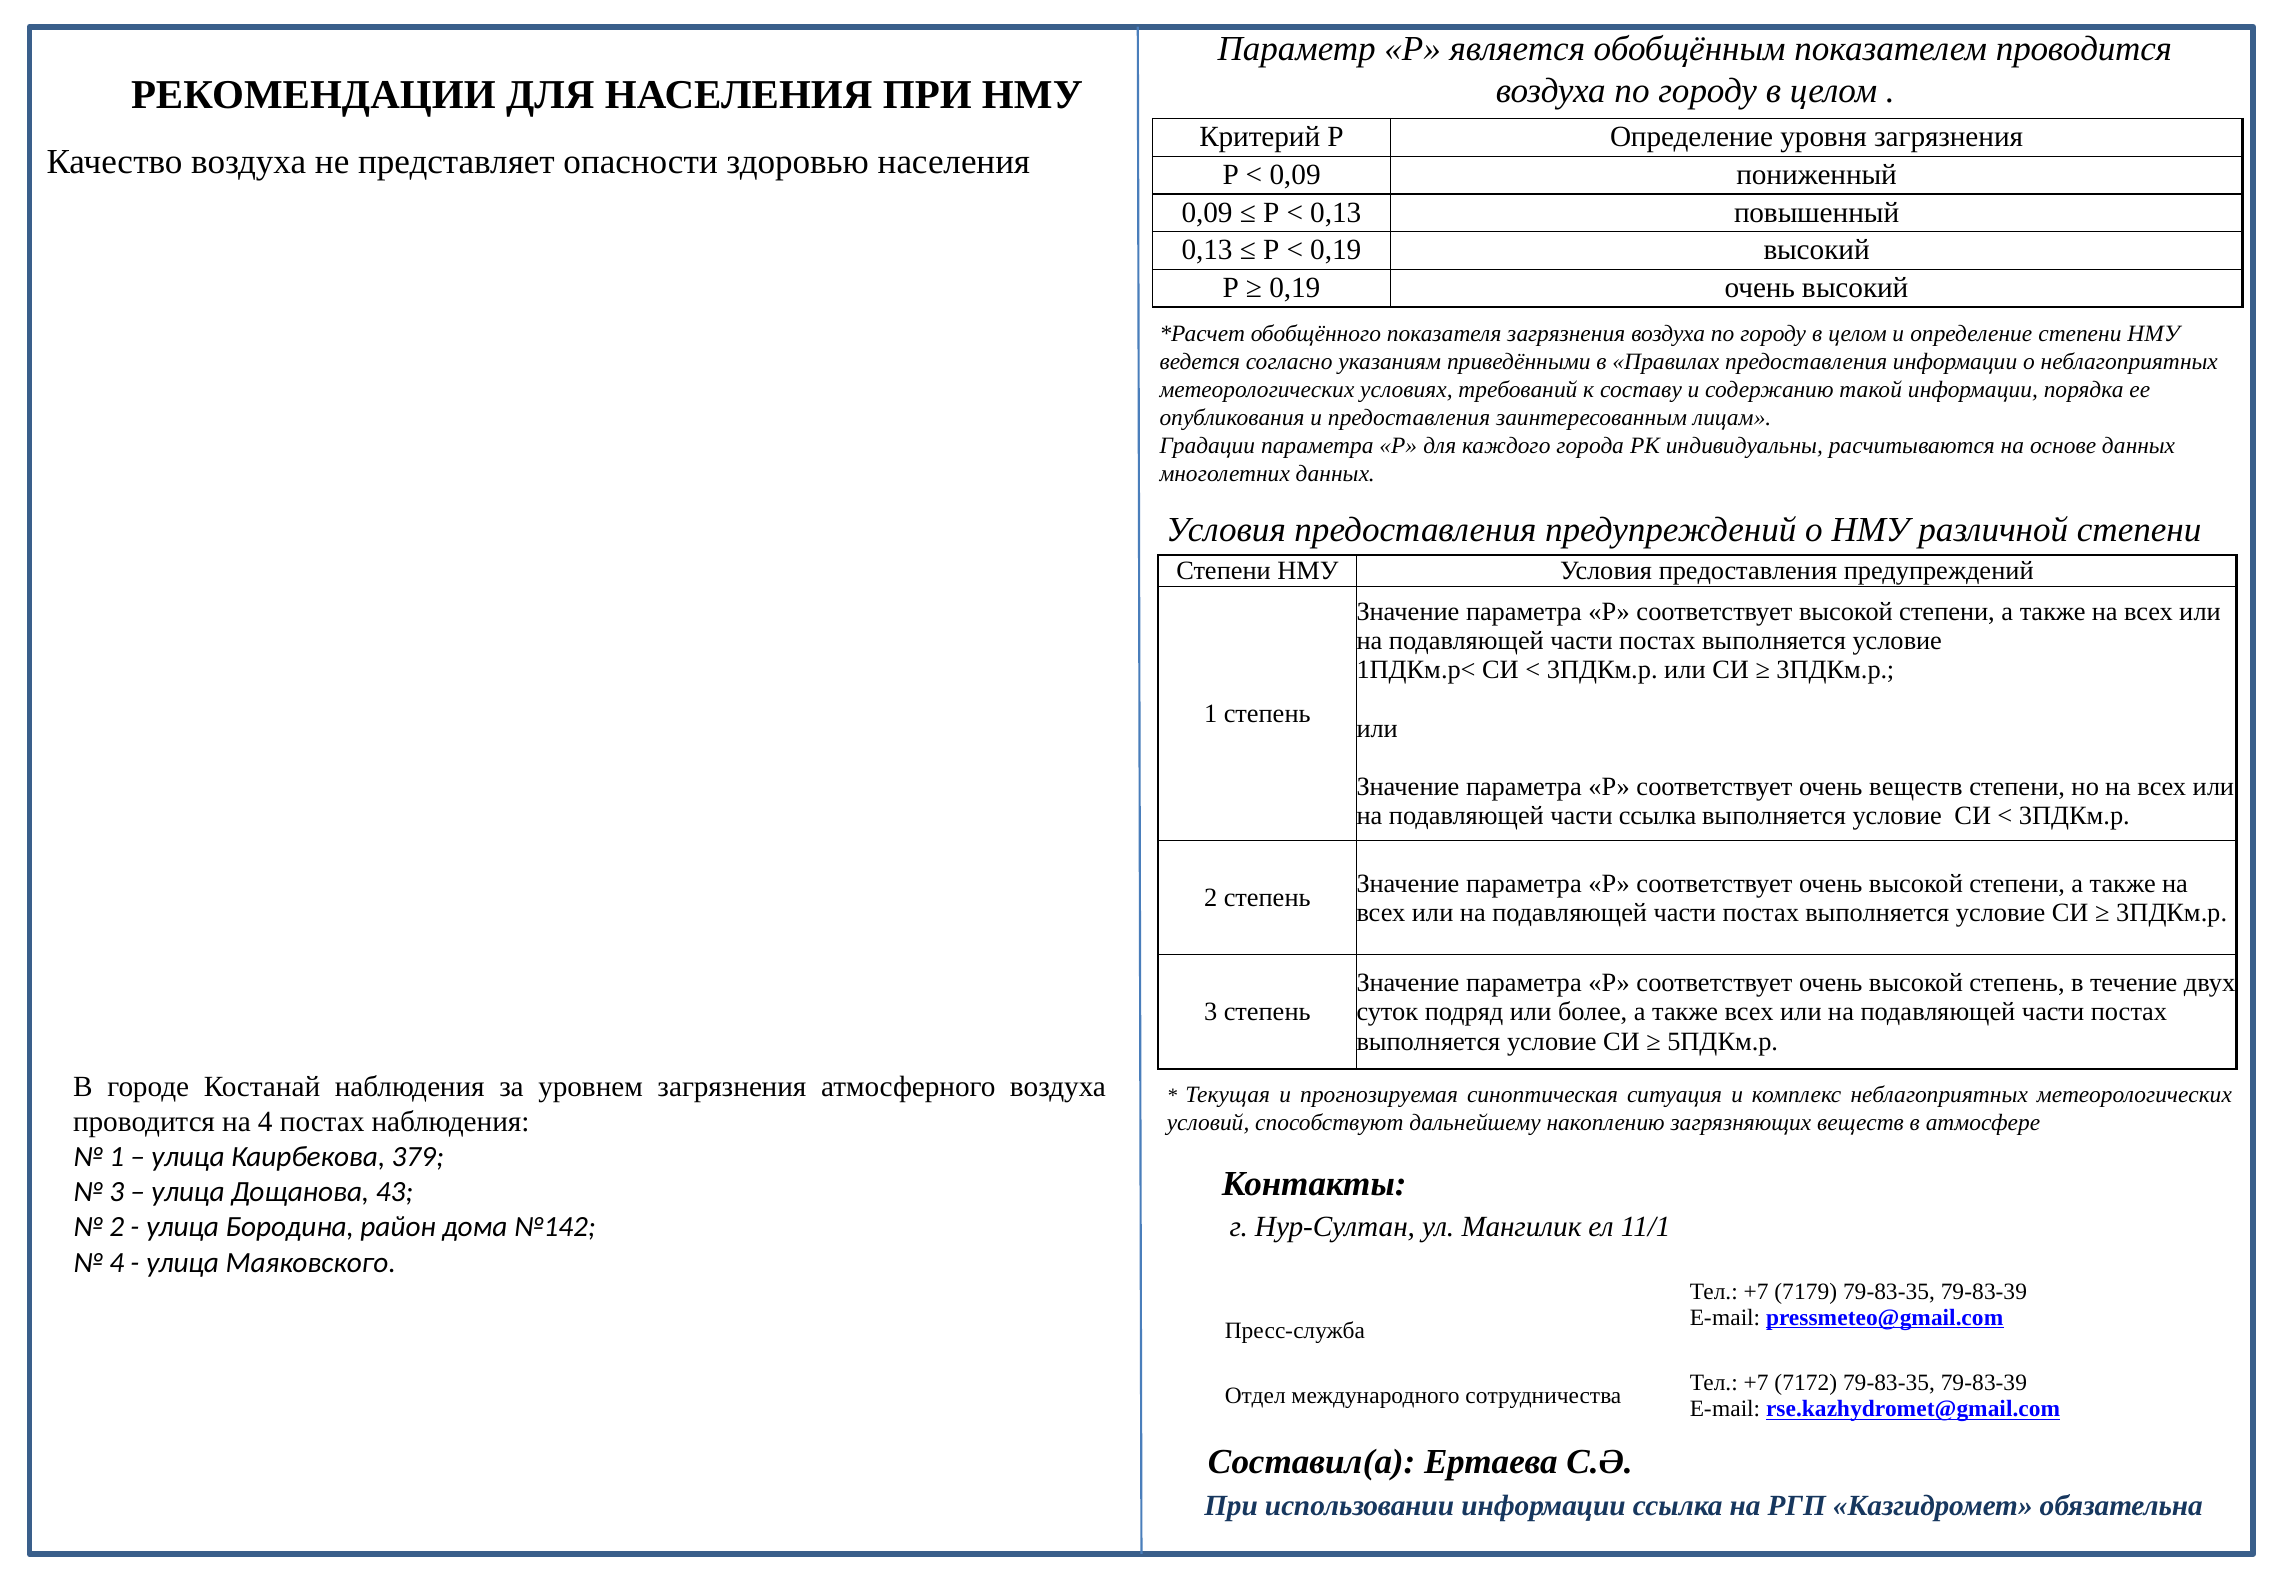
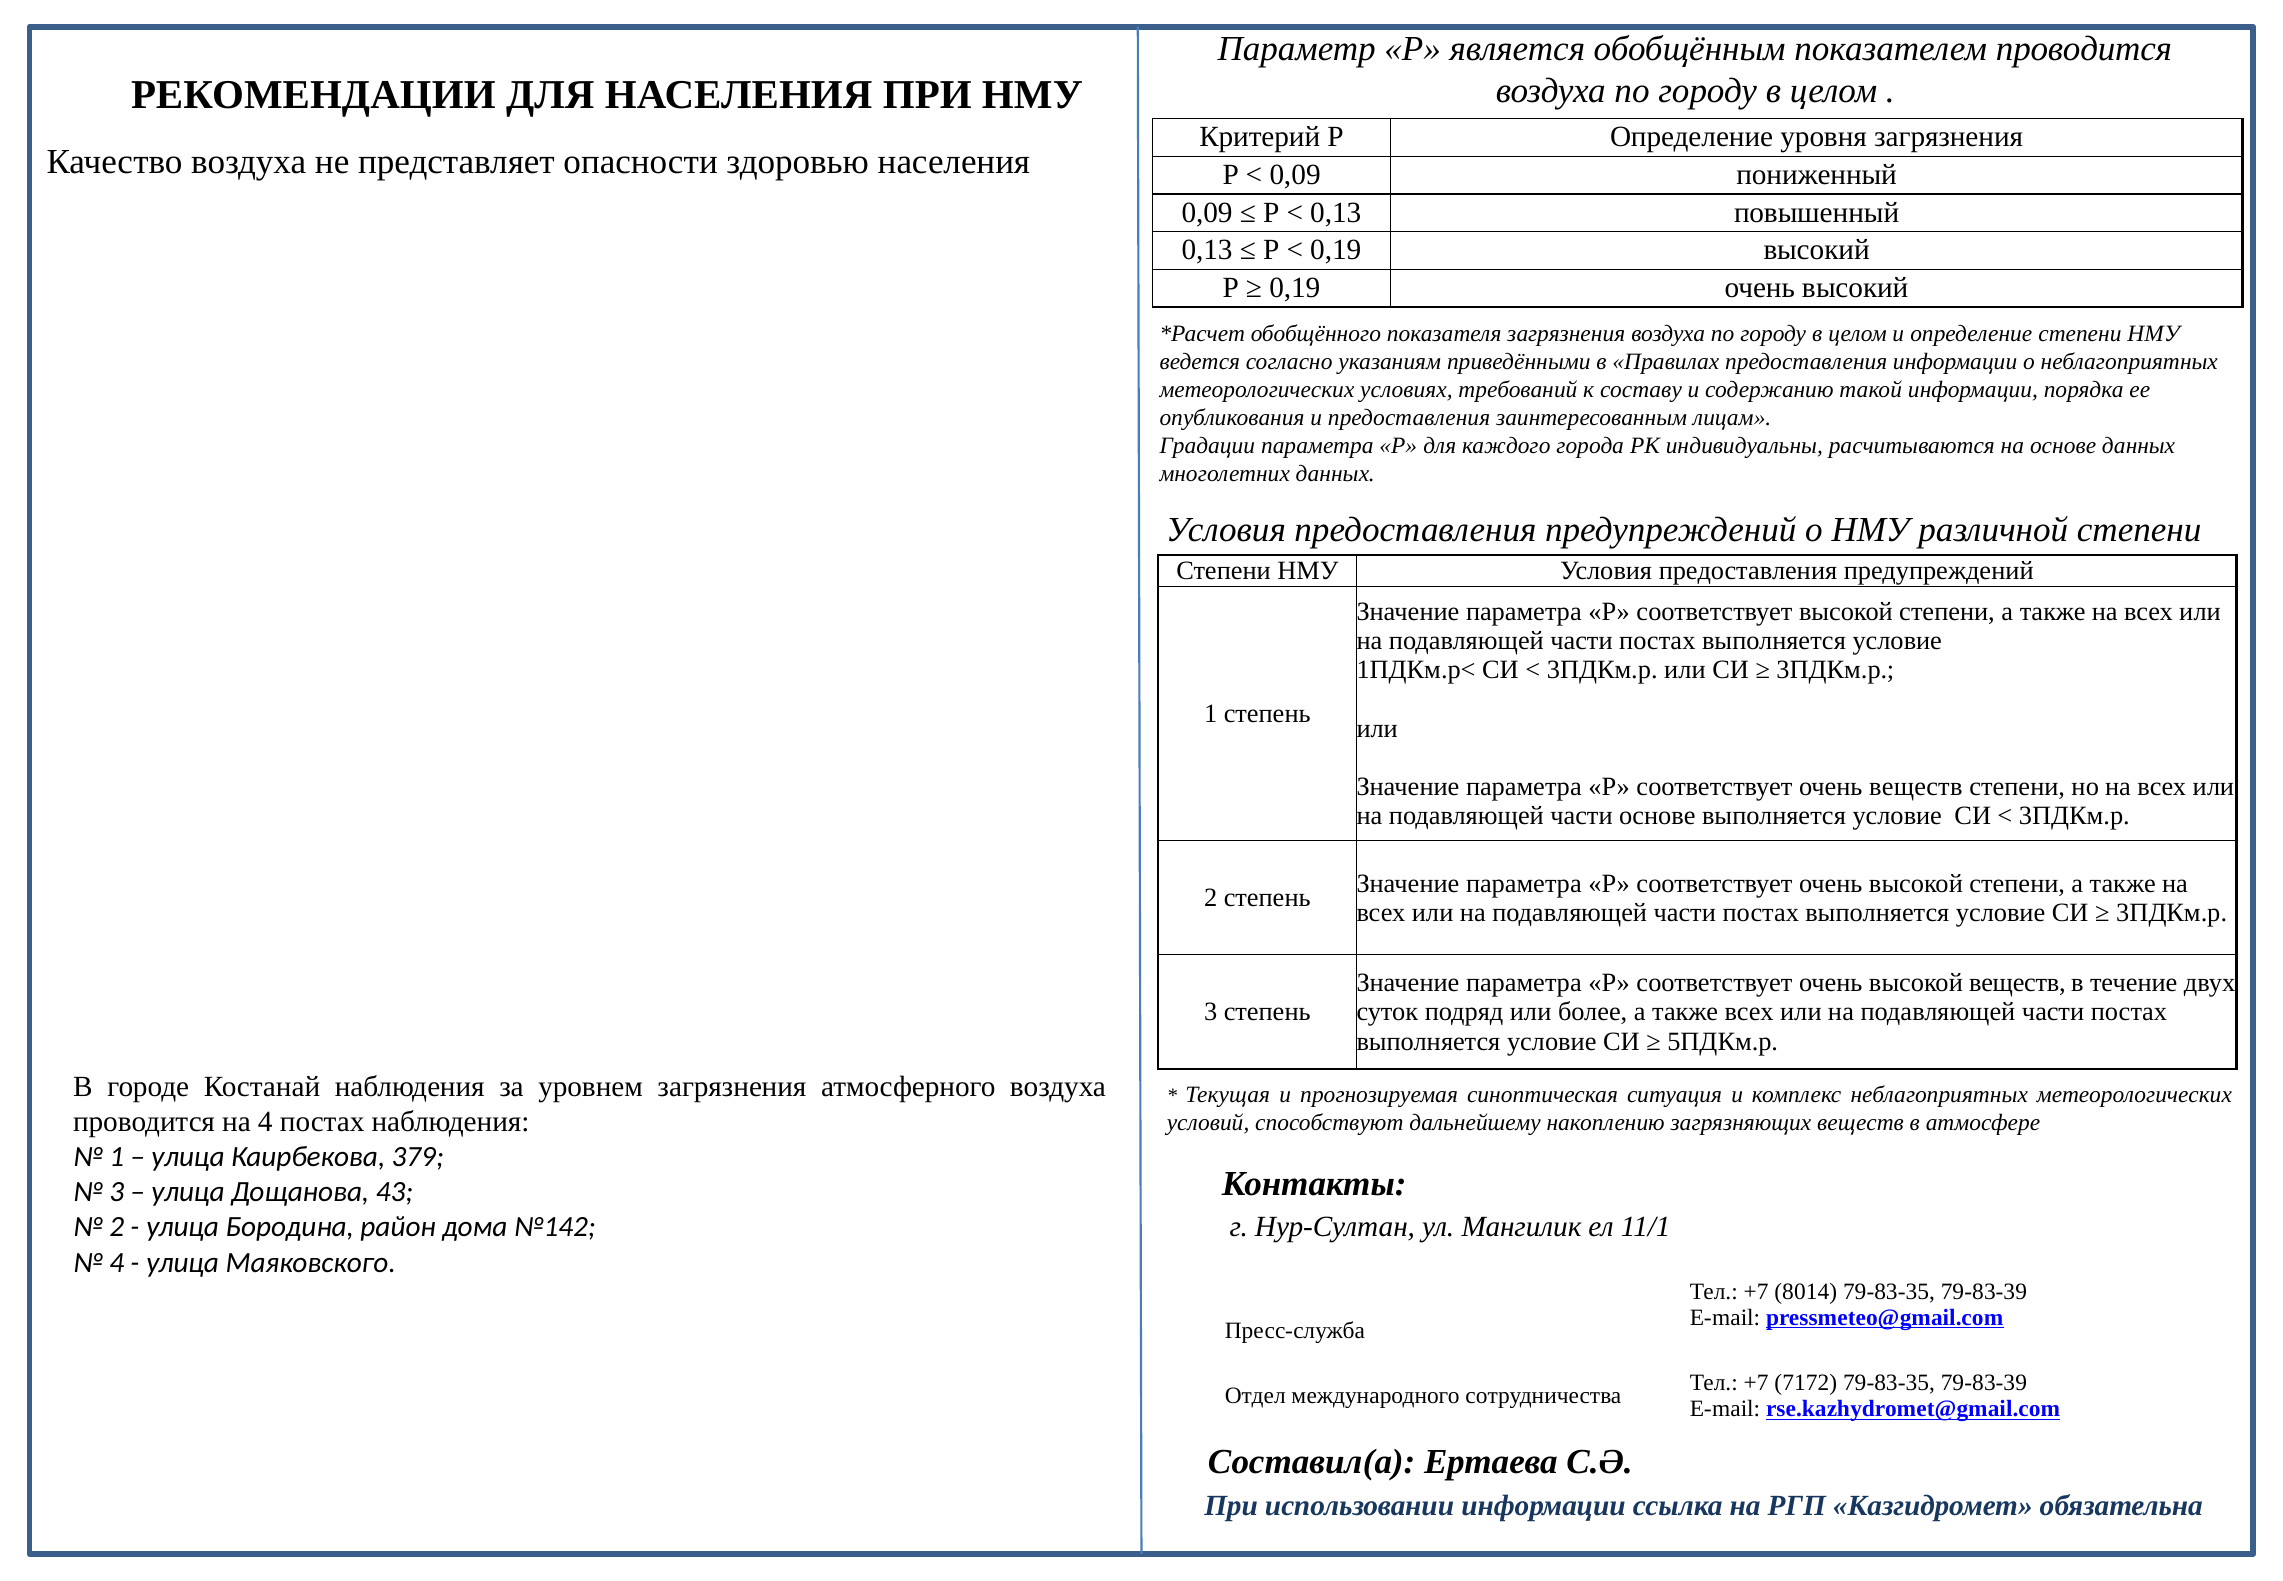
части ссылка: ссылка -> основе (1657, 816)
высокой степень: степень -> веществ (2017, 983)
7179: 7179 -> 8014 (1806, 1291)
